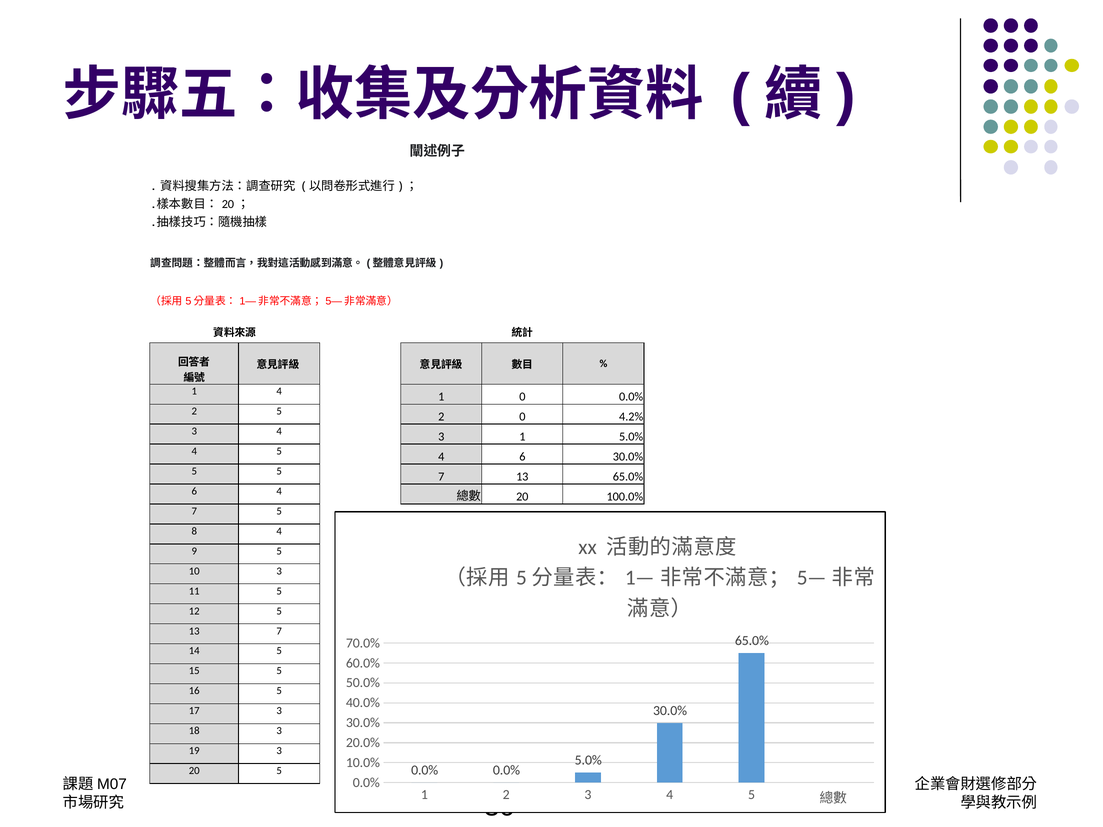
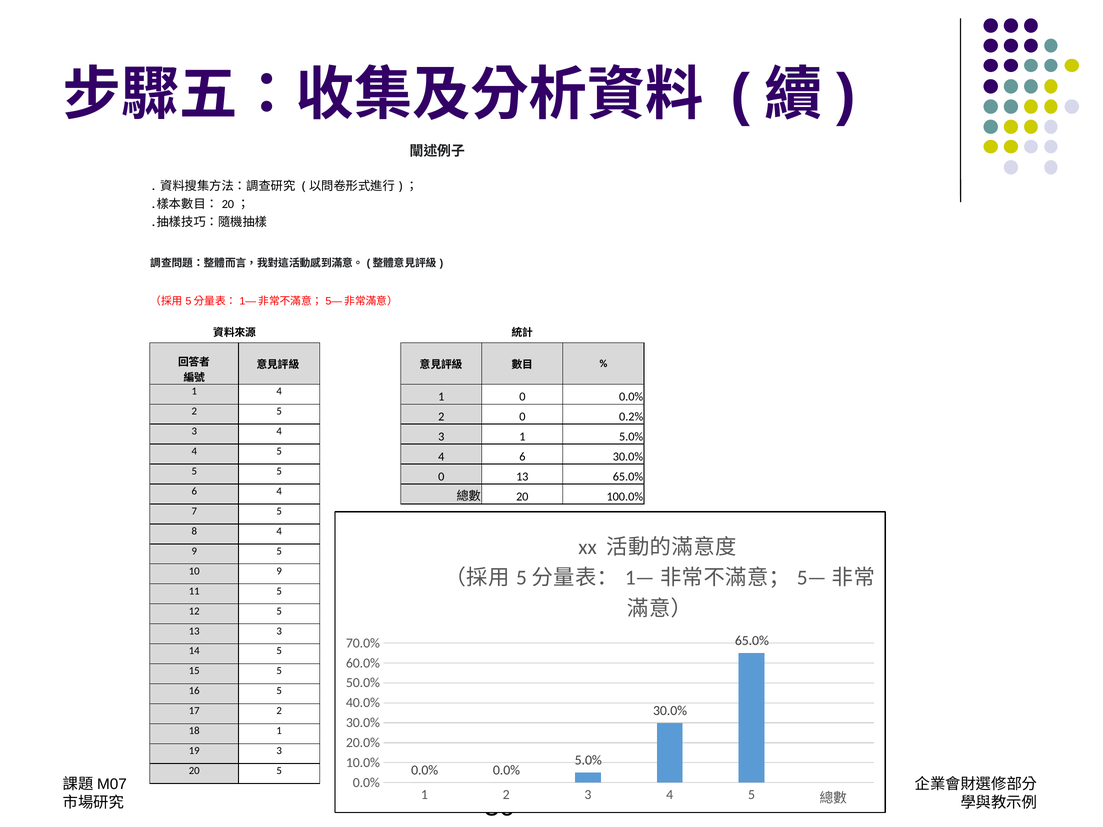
4.2%: 4.2% -> 0.2% (631, 417)
5 7: 7 -> 0 (441, 477)
10 3: 3 -> 9 (279, 571)
13 7: 7 -> 3 (279, 631)
17 3: 3 -> 2 (279, 711)
18 3: 3 -> 1 (279, 731)
